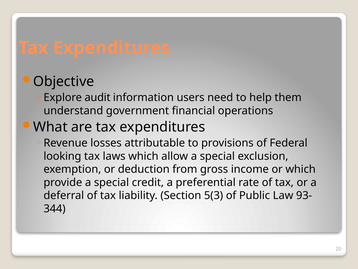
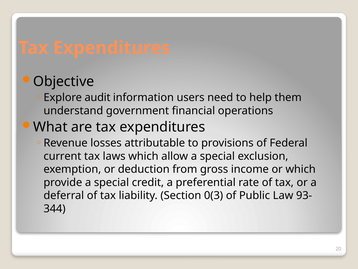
looking: looking -> current (62, 156)
5(3: 5(3 -> 0(3 (214, 195)
